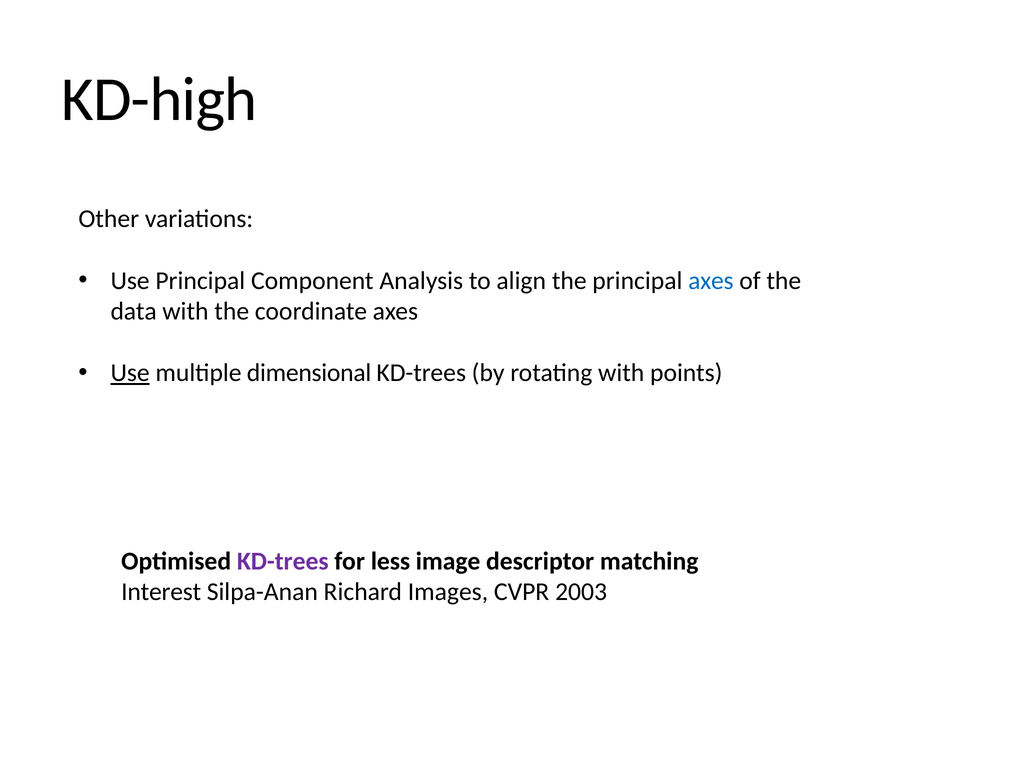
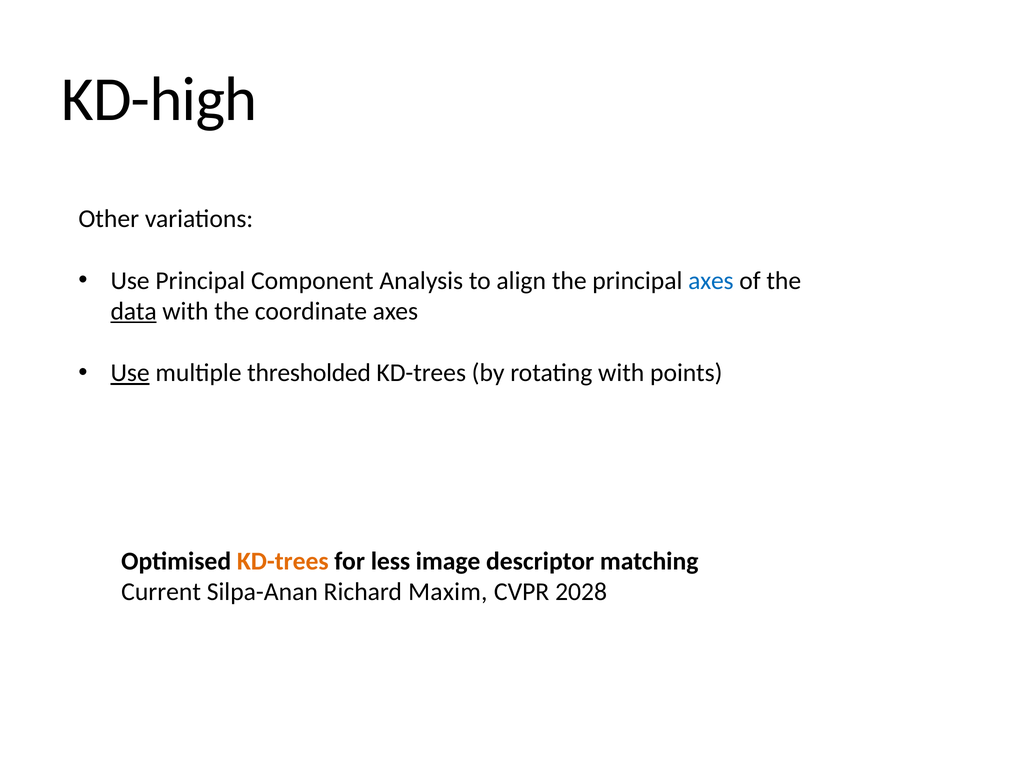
data underline: none -> present (134, 311)
dimensional: dimensional -> thresholded (309, 373)
KD-trees colour: purple -> orange (283, 561)
Interest: Interest -> Current (161, 592)
Images: Images -> Maxim (448, 592)
2003: 2003 -> 2028 (581, 592)
